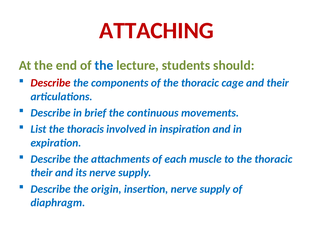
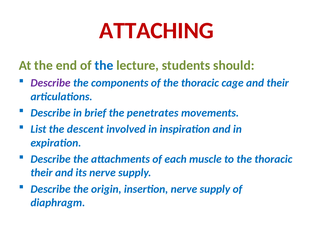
Describe colour: red -> purple (51, 83)
continuous: continuous -> penetrates (153, 113)
thoracis: thoracis -> descent (85, 129)
